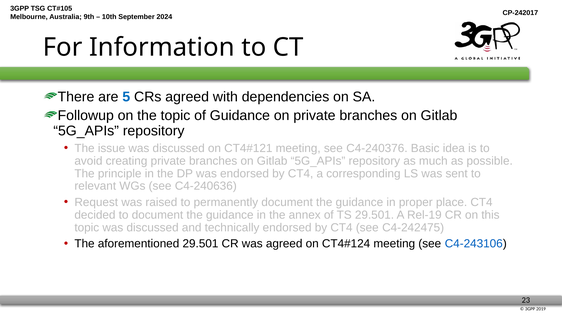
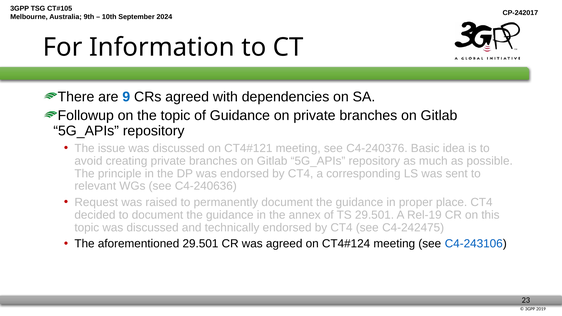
5: 5 -> 9 (126, 97)
